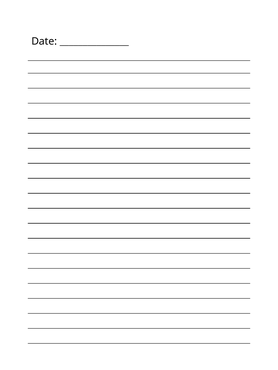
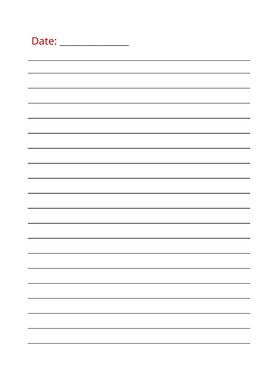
Date colour: black -> red (44, 41)
